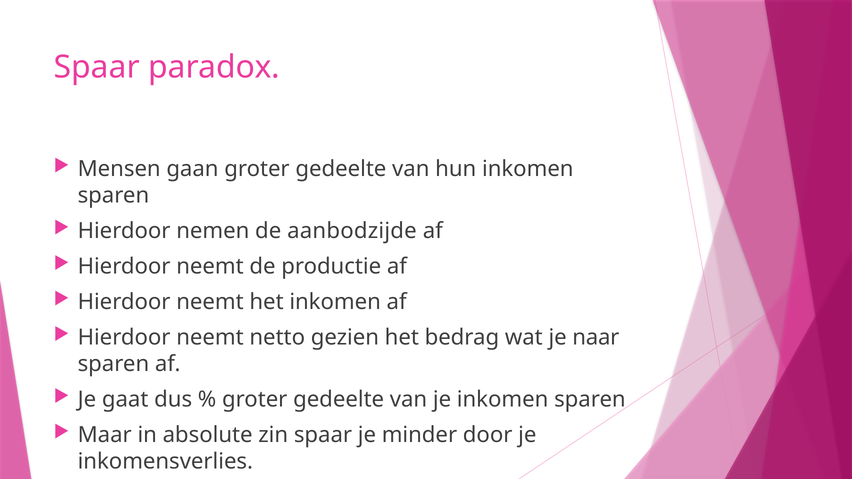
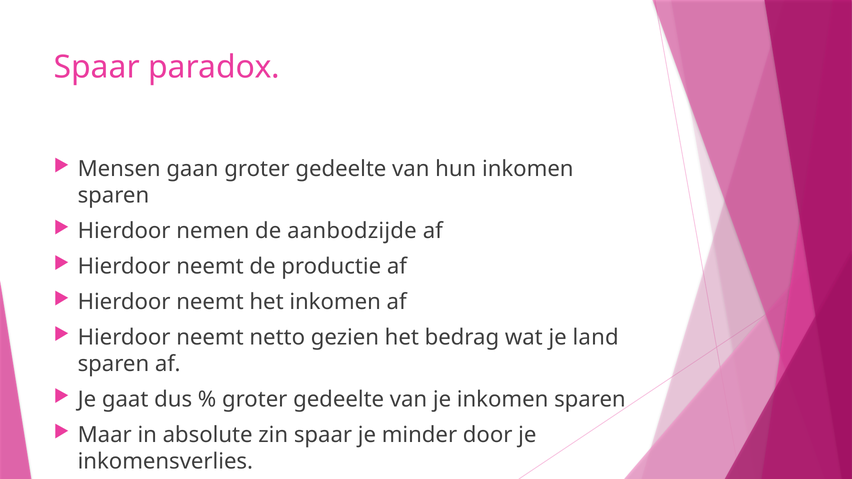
naar: naar -> land (596, 338)
